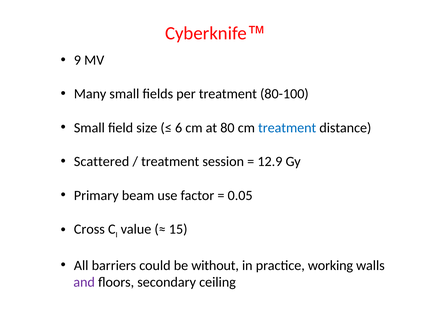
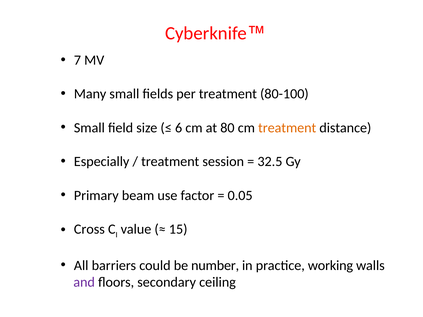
9: 9 -> 7 (77, 60)
treatment colour: blue -> orange (287, 128)
Scattered: Scattered -> Especially (102, 162)
12.9: 12.9 -> 32.5 (270, 162)
without: without -> number (215, 266)
